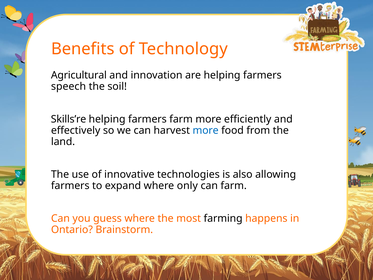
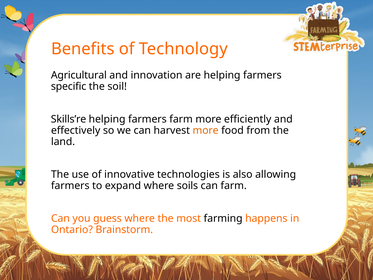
speech: speech -> specific (69, 86)
more colour: blue -> orange (206, 130)
only: only -> soils (187, 186)
